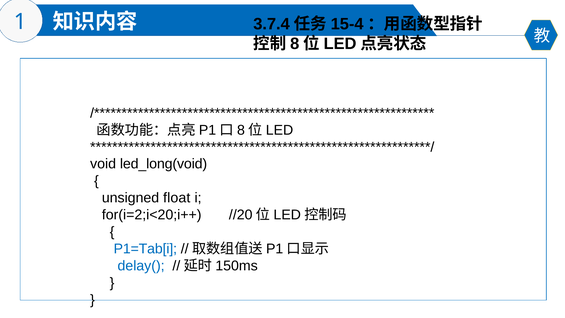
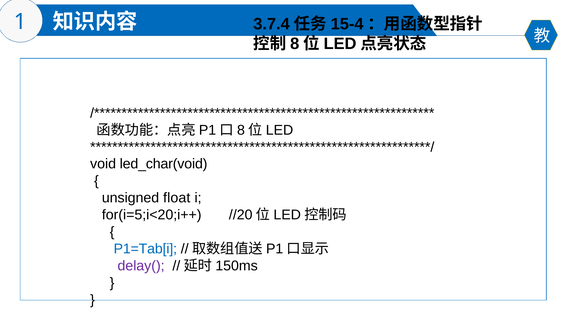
led_long(void: led_long(void -> led_char(void (164, 164)
for(i=2;i<20;i++: for(i=2;i<20;i++ -> for(i=5;i<20;i++ (152, 215)
delay( colour: blue -> purple (141, 266)
